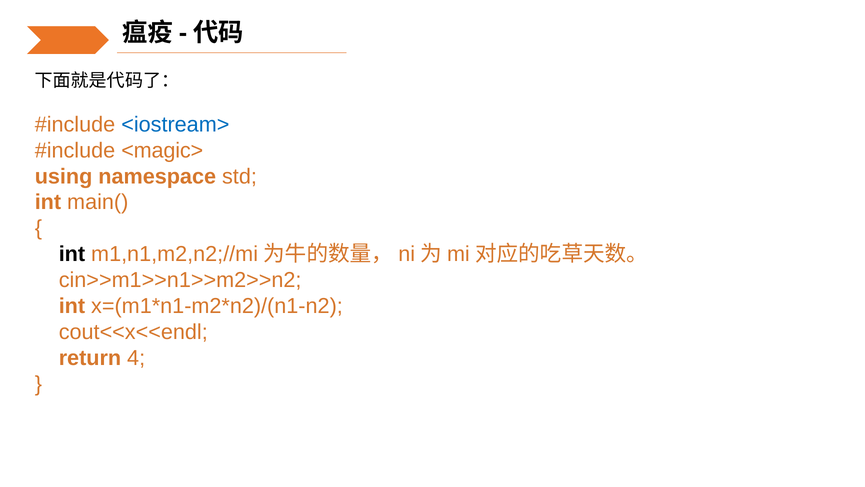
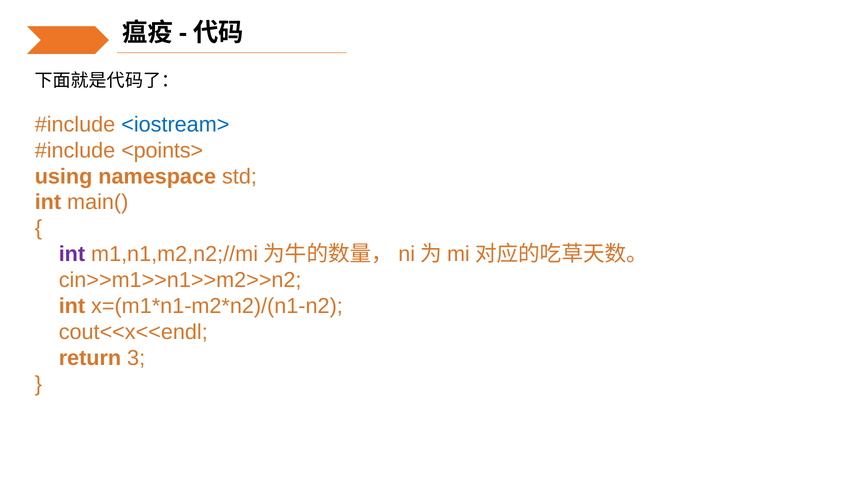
<magic>: <magic> -> <points> (162, 150)
int colour: black -> purple (72, 254)
4: 4 -> 3 (136, 358)
